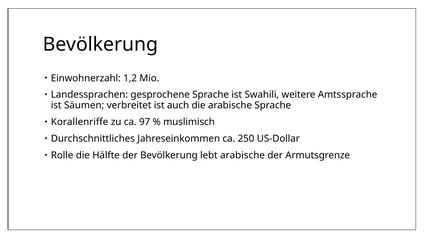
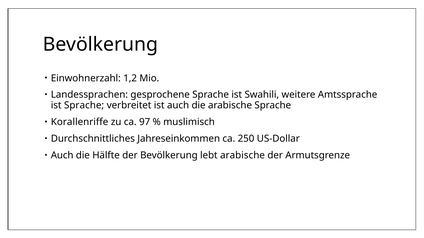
ist Säumen: Säumen -> Sprache (84, 105)
Rolle: Rolle -> Auch (62, 156)
